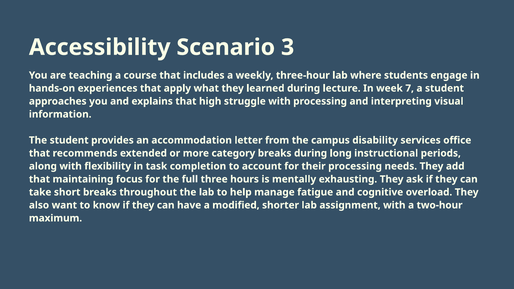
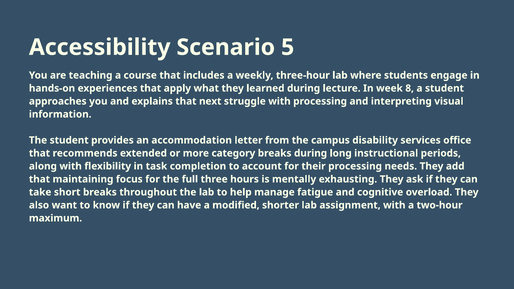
3: 3 -> 5 (288, 47)
7: 7 -> 8 (410, 88)
high: high -> next (210, 101)
